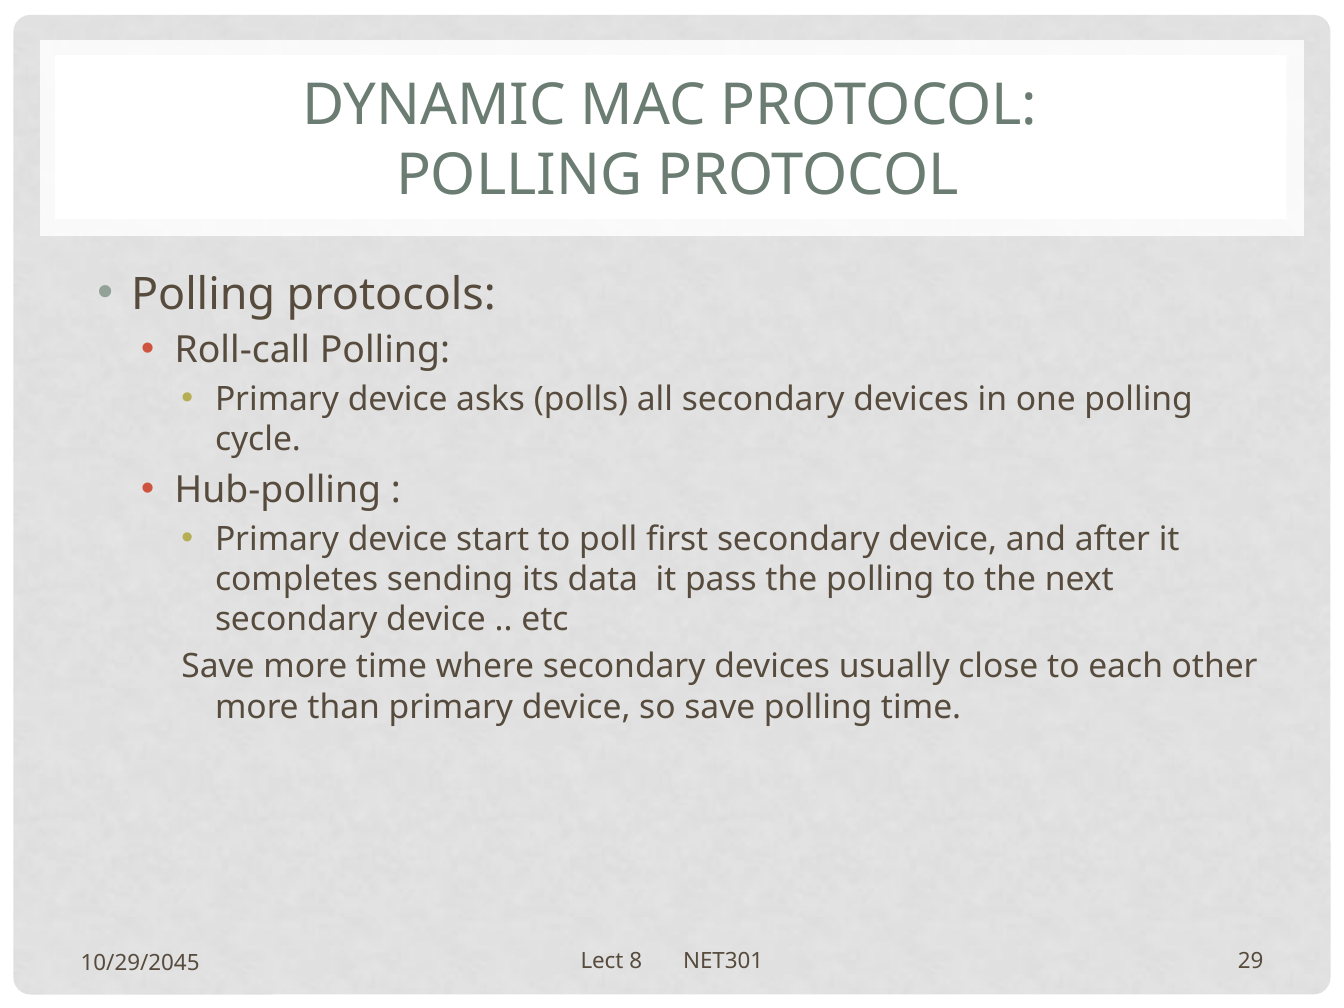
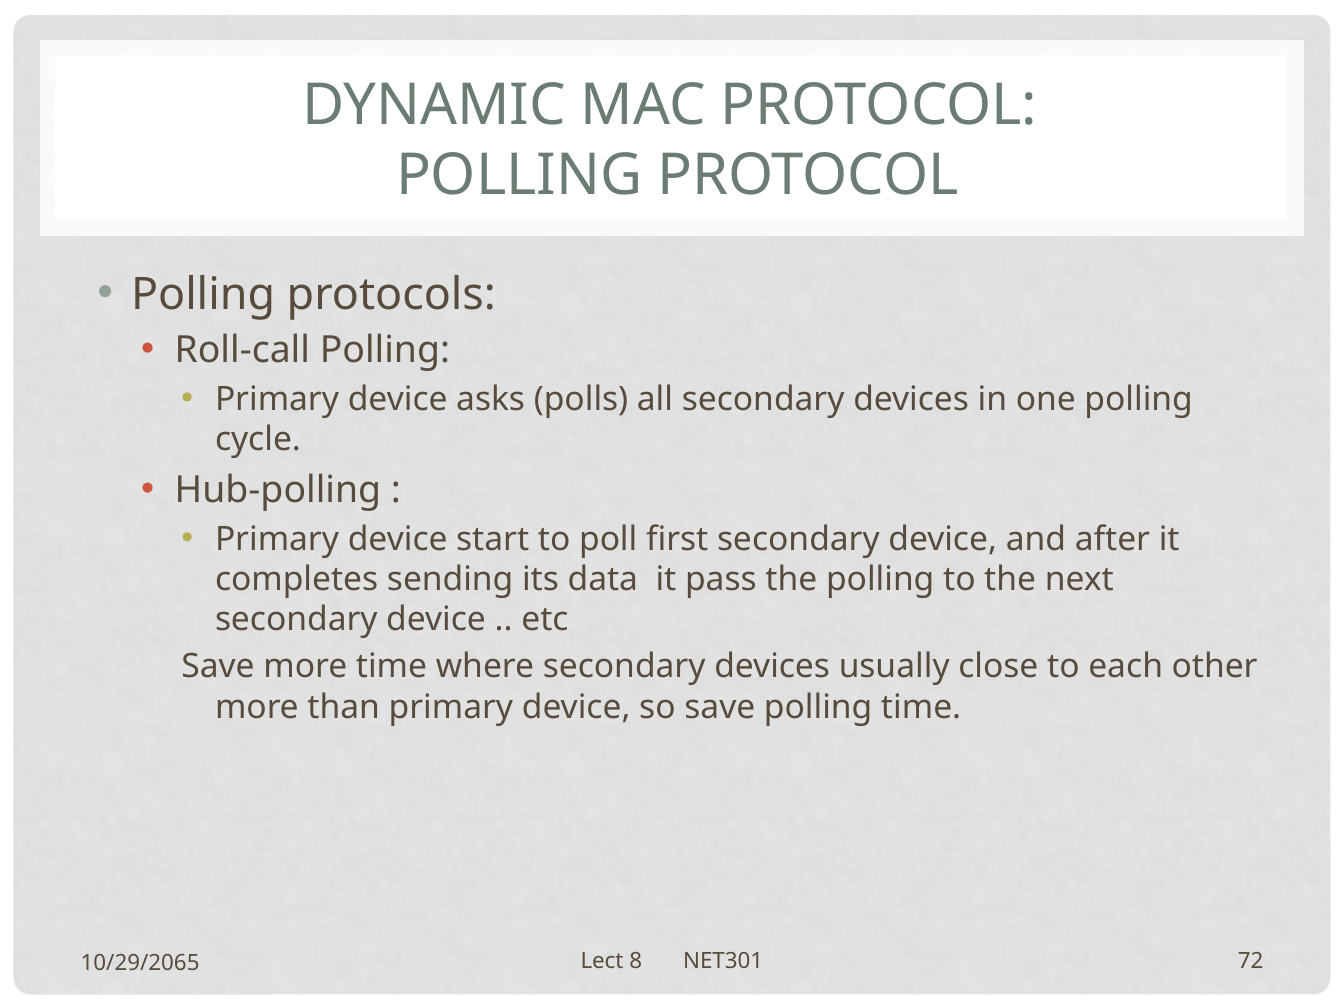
29: 29 -> 72 (1251, 961)
10/29/2045: 10/29/2045 -> 10/29/2065 (140, 963)
